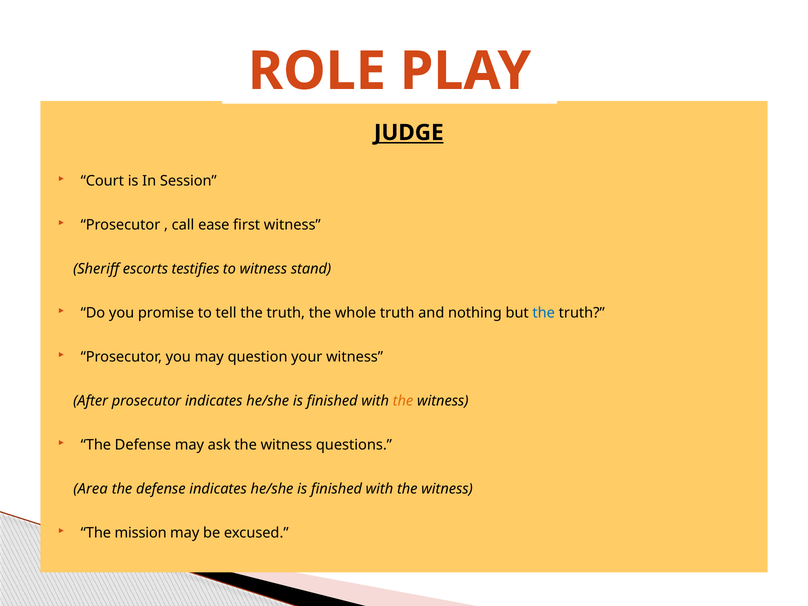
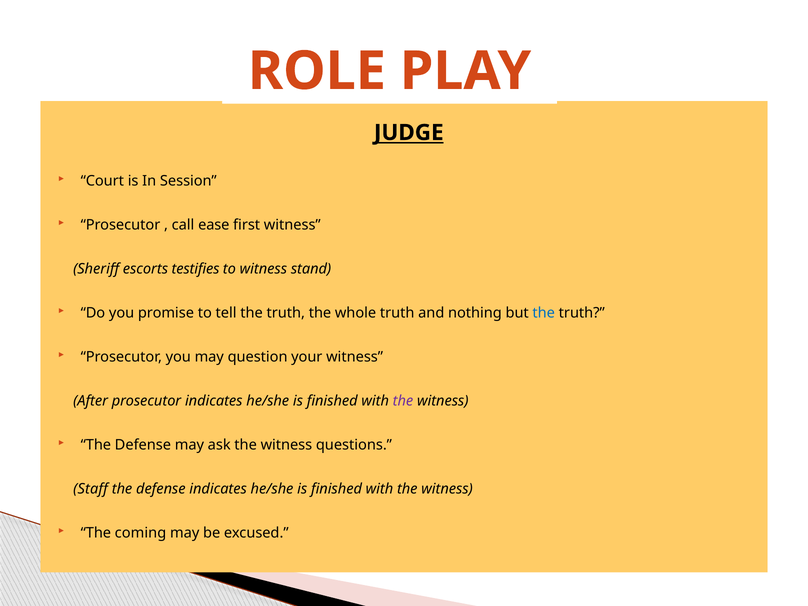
the colour: orange -> purple (403, 401)
Area: Area -> Staff (91, 489)
mission: mission -> coming (141, 533)
